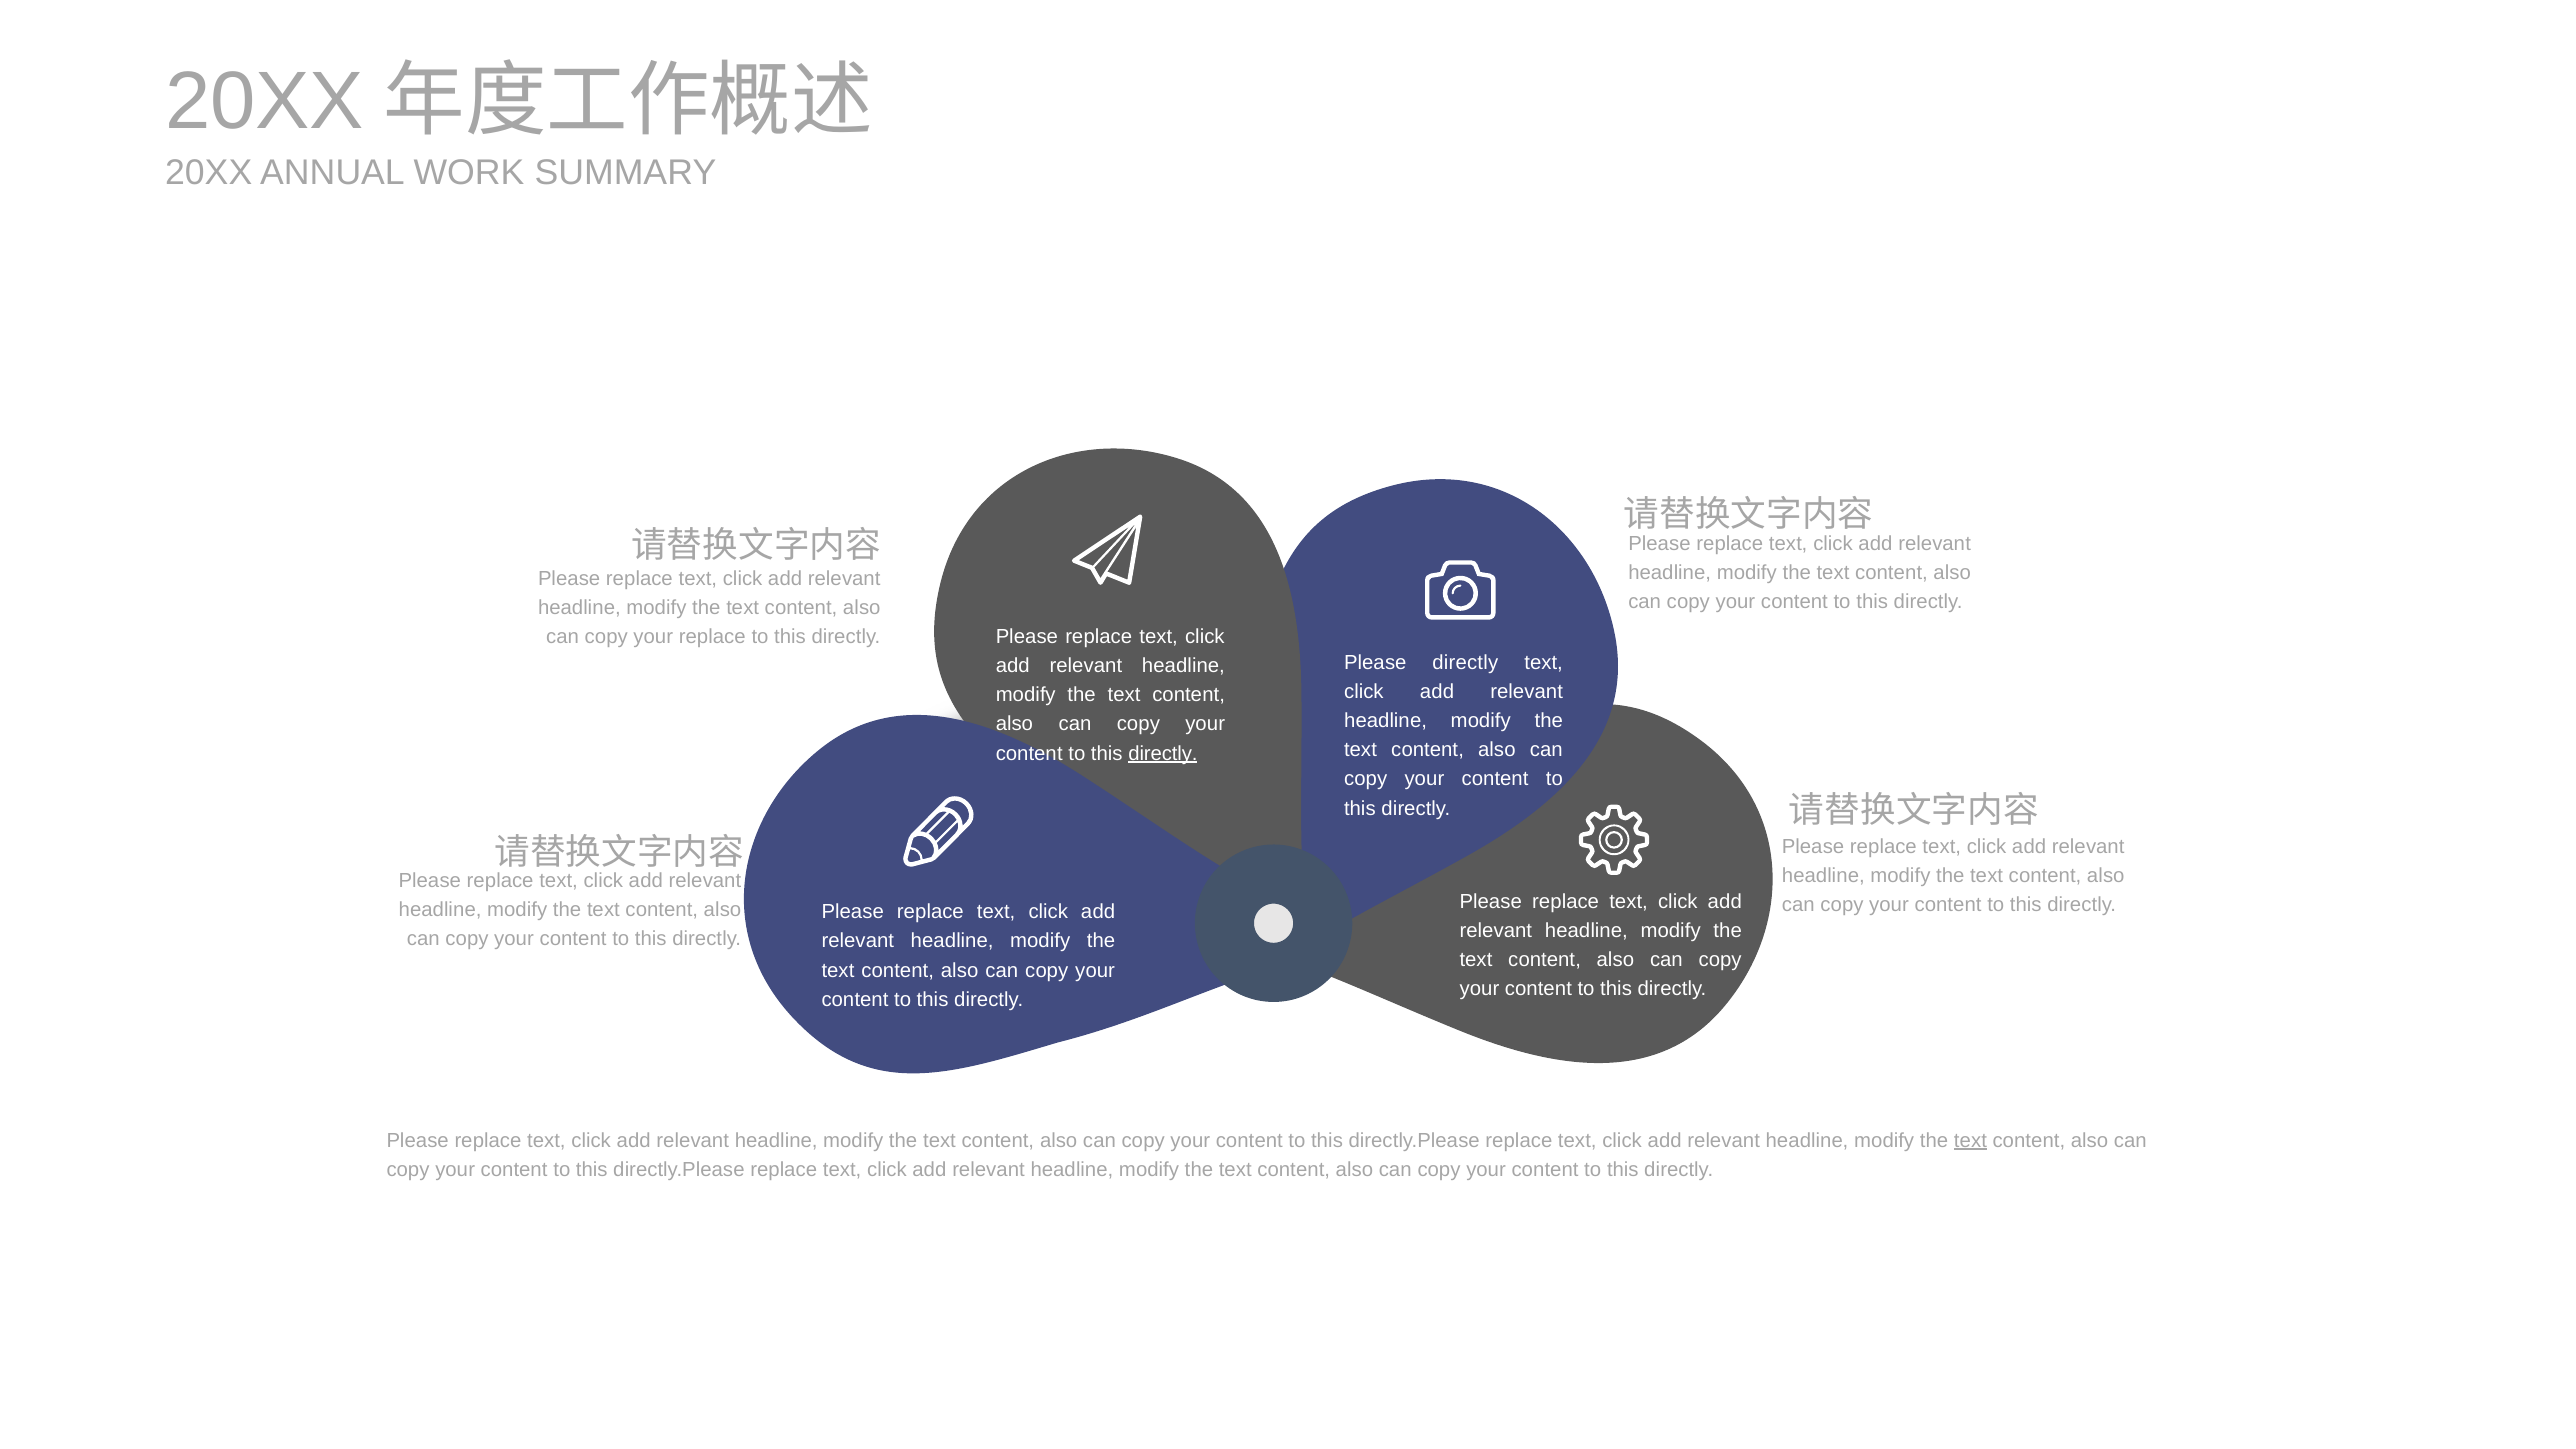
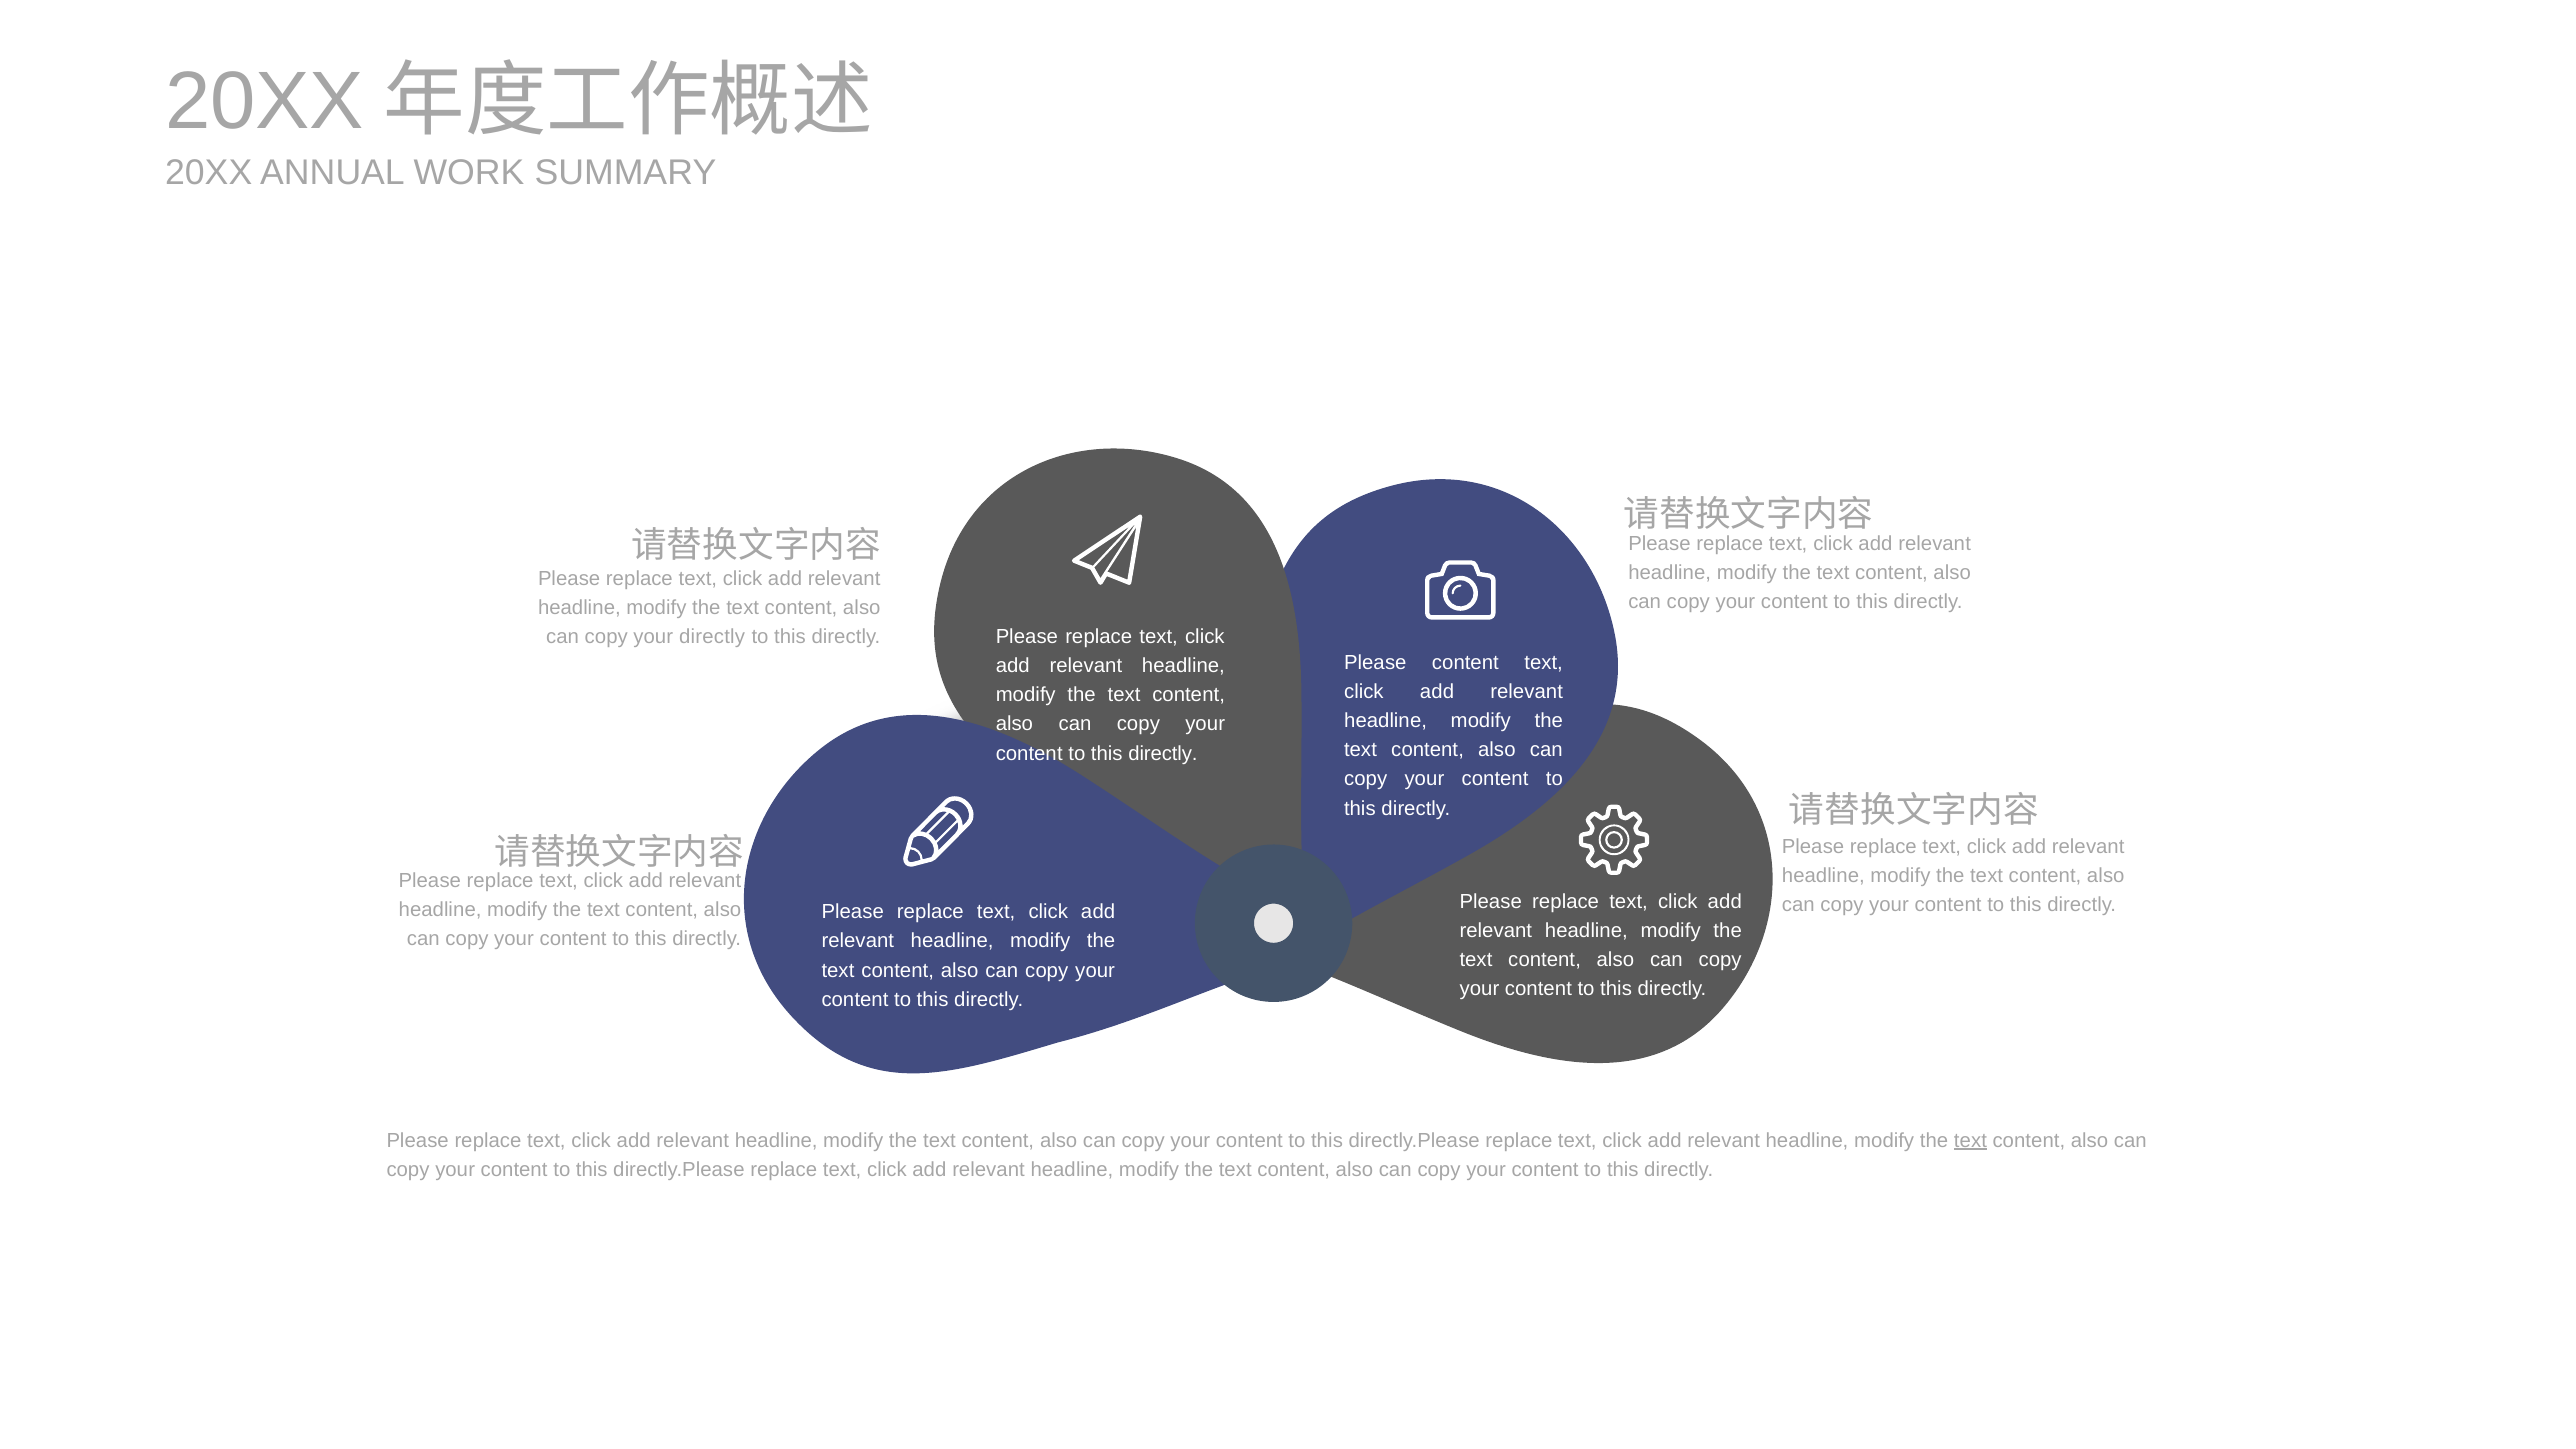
your replace: replace -> directly (712, 637)
Please directly: directly -> content (1465, 662)
directly underline: present -> none (1163, 753)
